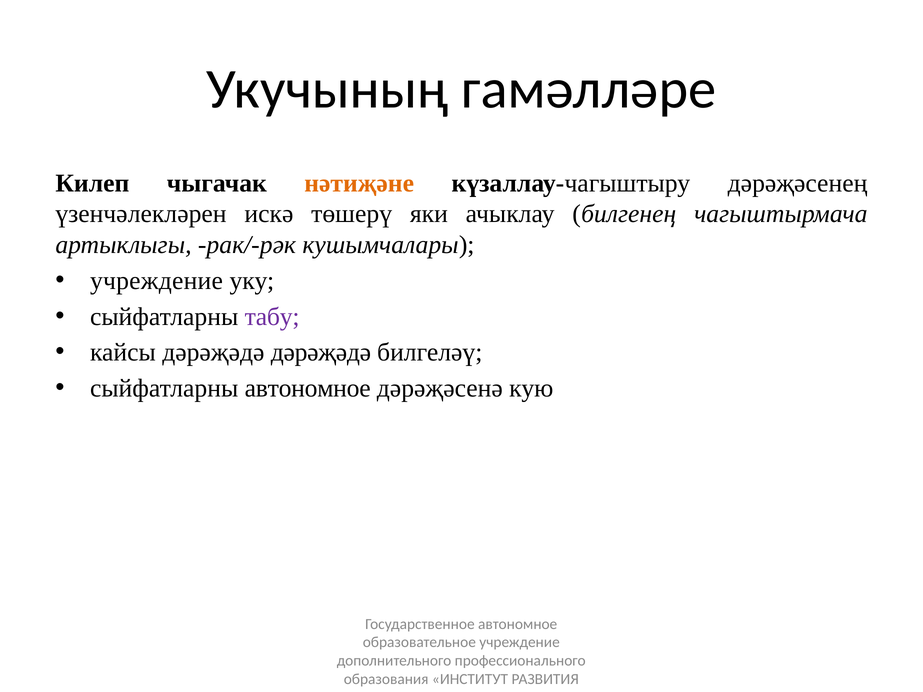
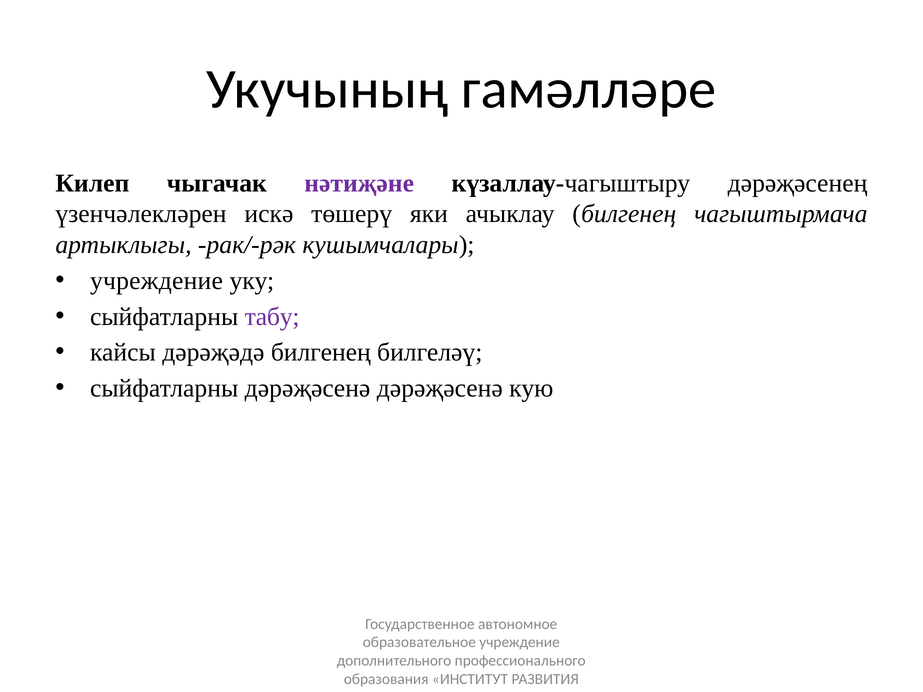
нәтиҗәне colour: orange -> purple (359, 183)
дәрәҗәдә дәрәҗәдә: дәрәҗәдә -> билгенең (321, 353)
сыйфатларны автономное: автономное -> дәрәҗәсенә (308, 388)
